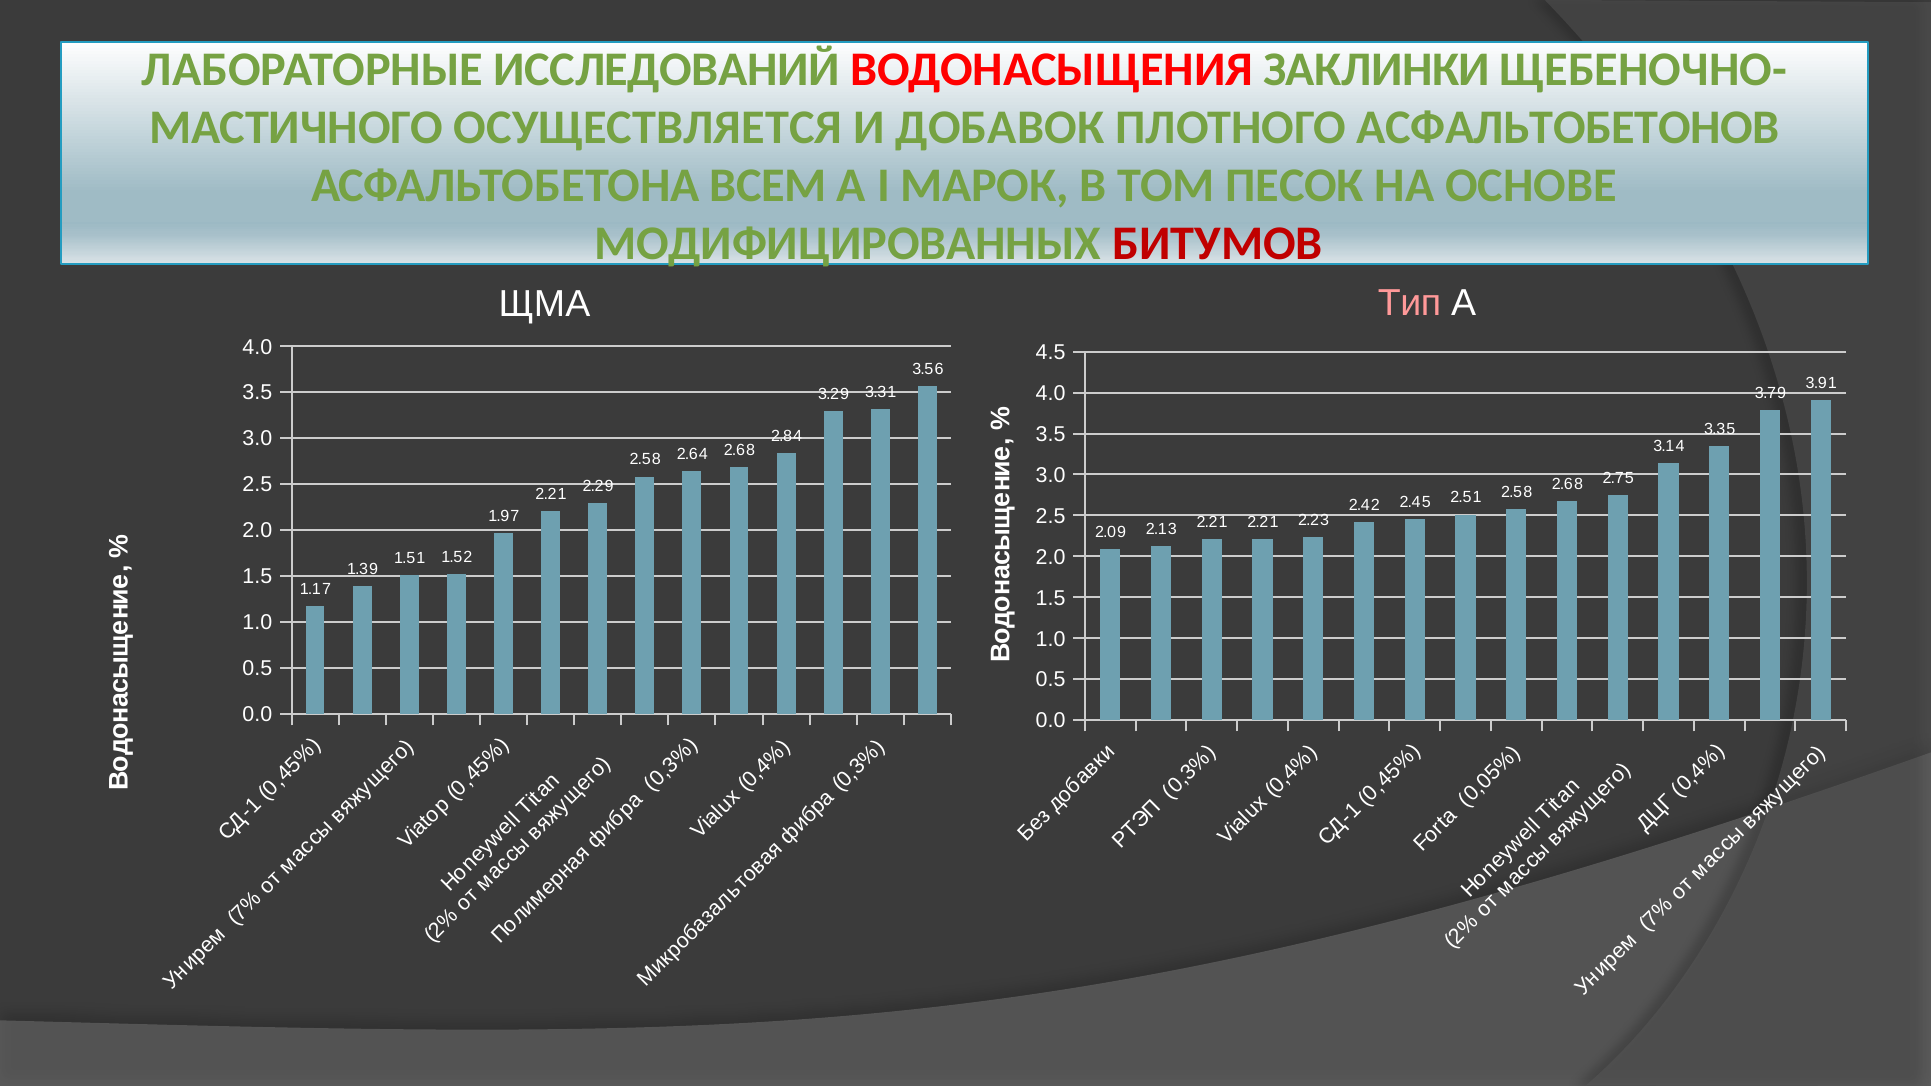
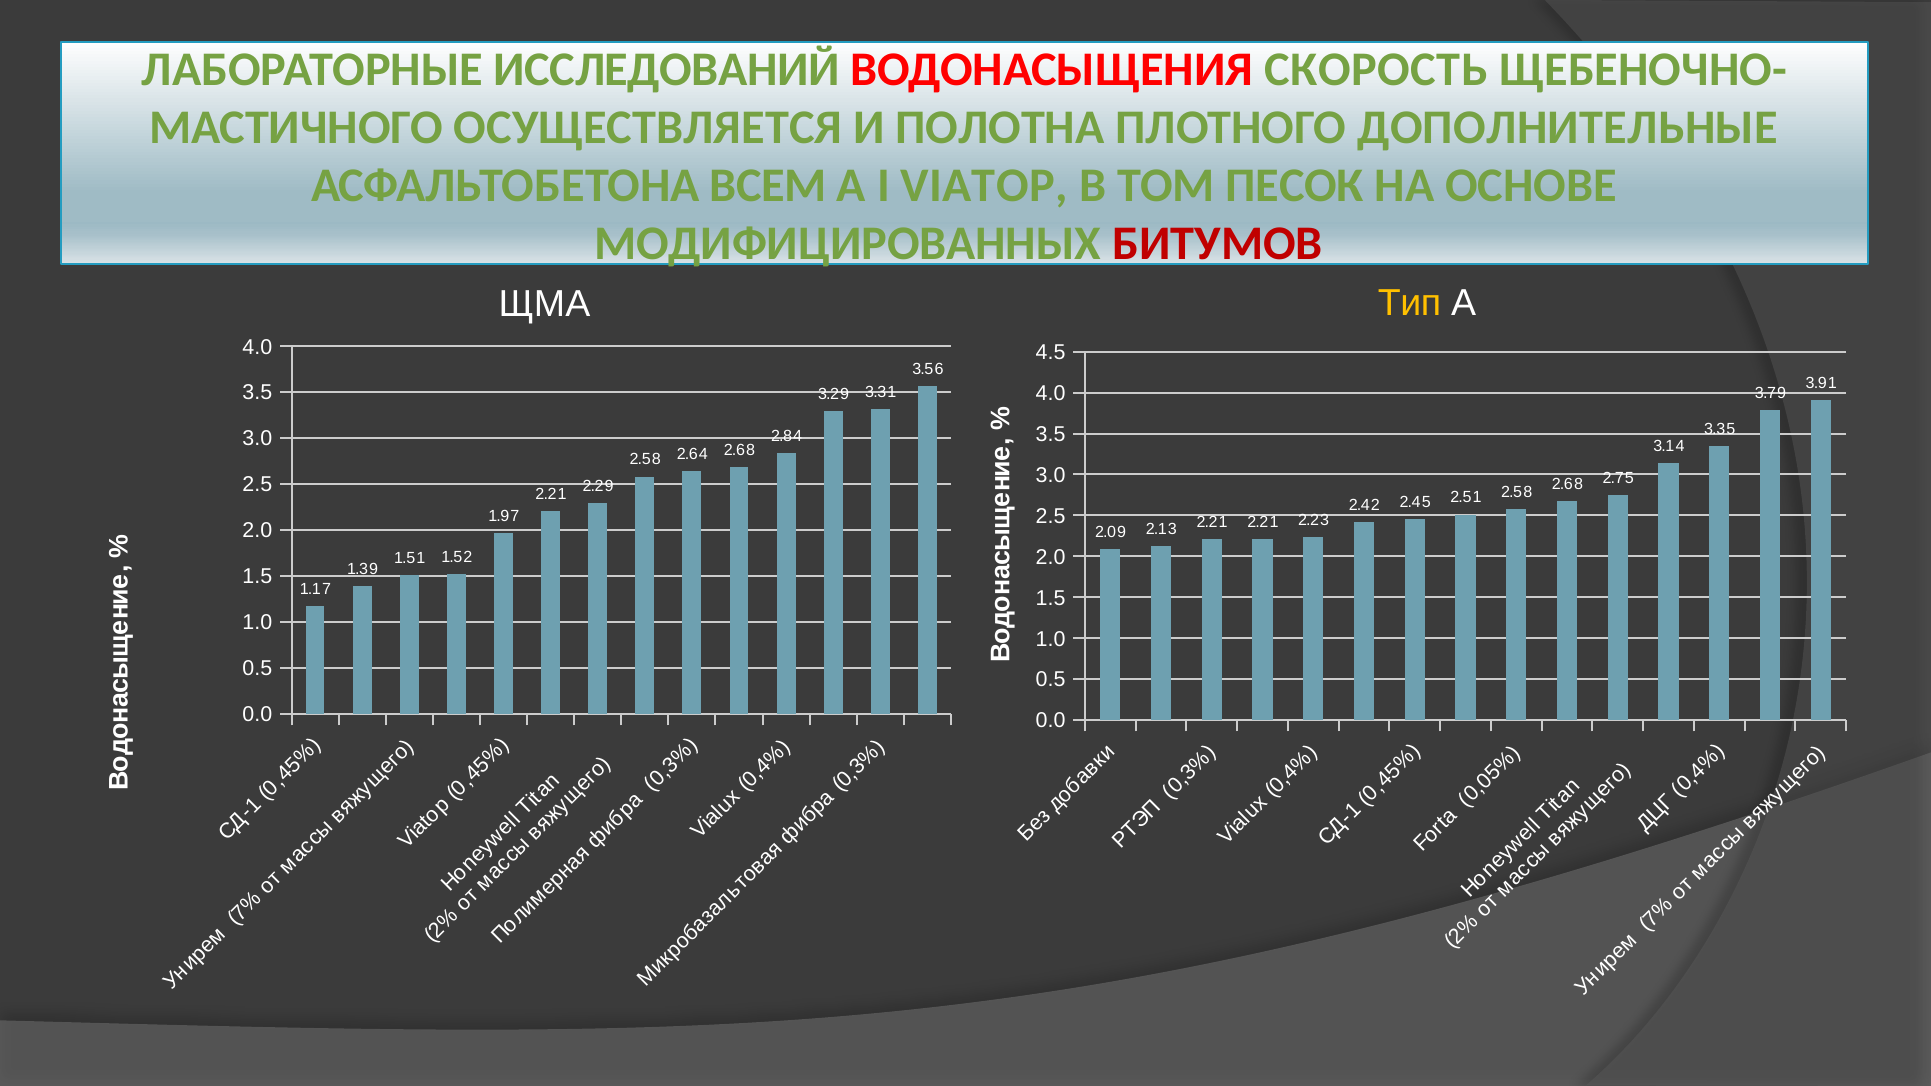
ЗАКЛИНКИ: ЗАКЛИНКИ -> СКОРОСТЬ (1376, 70)
ДОБАВОК: ДОБАВОК -> ПОЛОТНА (1000, 127)
АСФАЛЬТОБЕТОНОВ: АСФАЛЬТОБЕТОНОВ -> ДОПОЛНИТЕЛЬНЫЕ (1568, 127)
МАРОК: МАРОК -> VIATOP (984, 185)
Тип colour: pink -> yellow (1410, 303)
